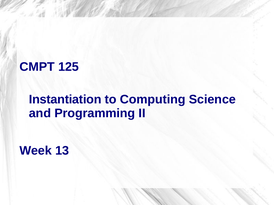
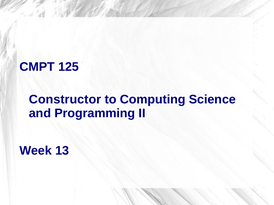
Instantiation: Instantiation -> Constructor (65, 100)
